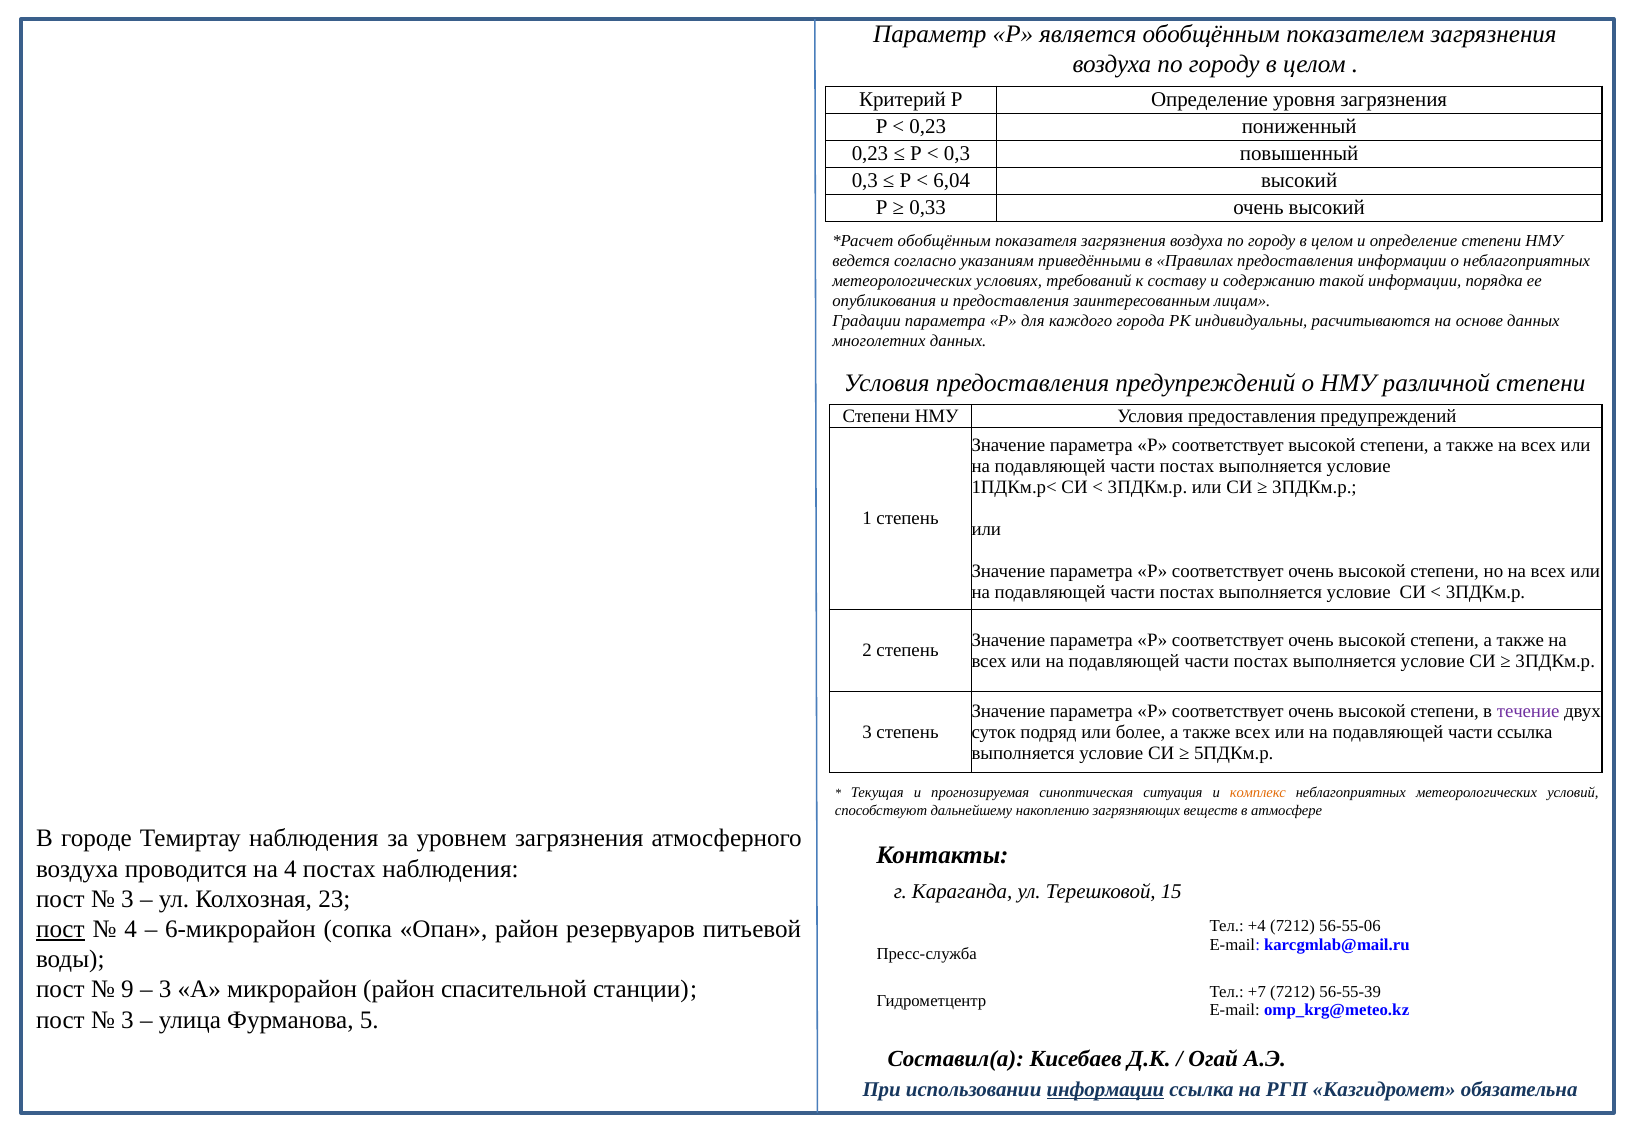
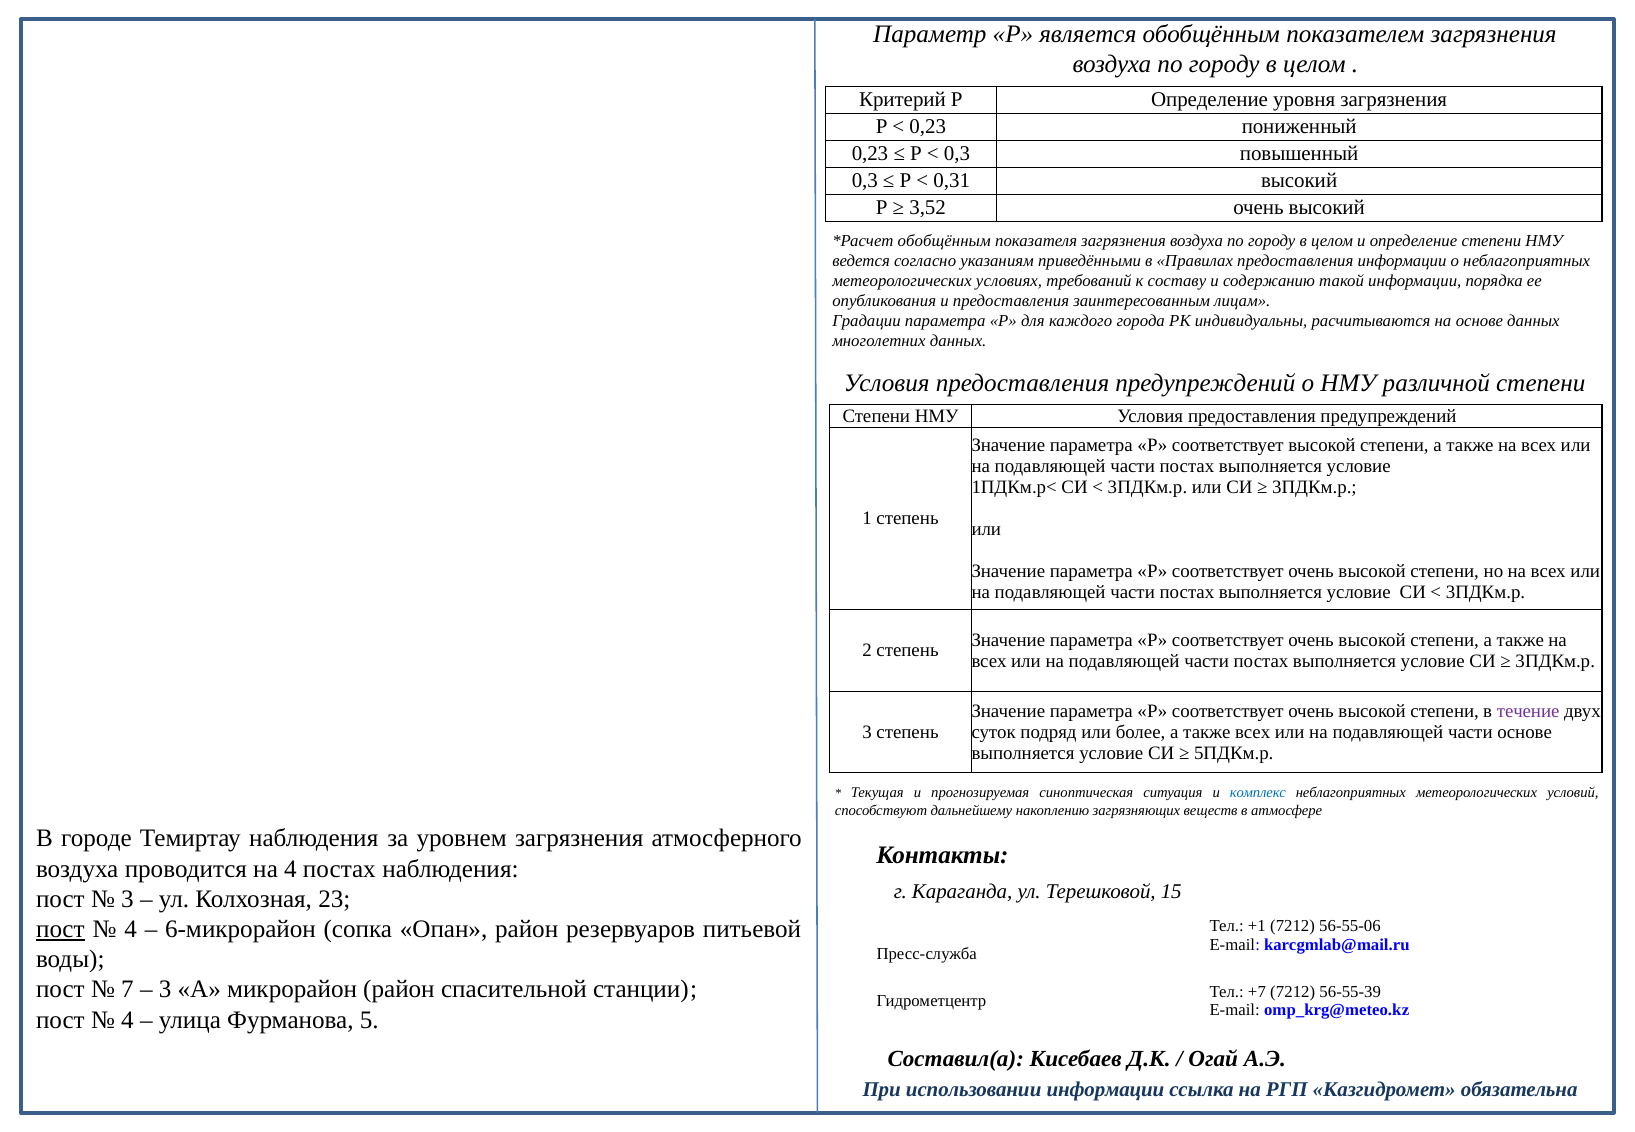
6,04: 6,04 -> 0,31 (952, 180)
0,33: 0,33 -> 3,52 (928, 207)
части ссылка: ссылка -> основе (1525, 732)
комплекс colour: orange -> blue (1258, 793)
+4: +4 -> +1 (1257, 926)
9: 9 -> 7 (127, 989)
3: 3 -> 4 (127, 1020)
информации underline: present -> none (1105, 1090)
